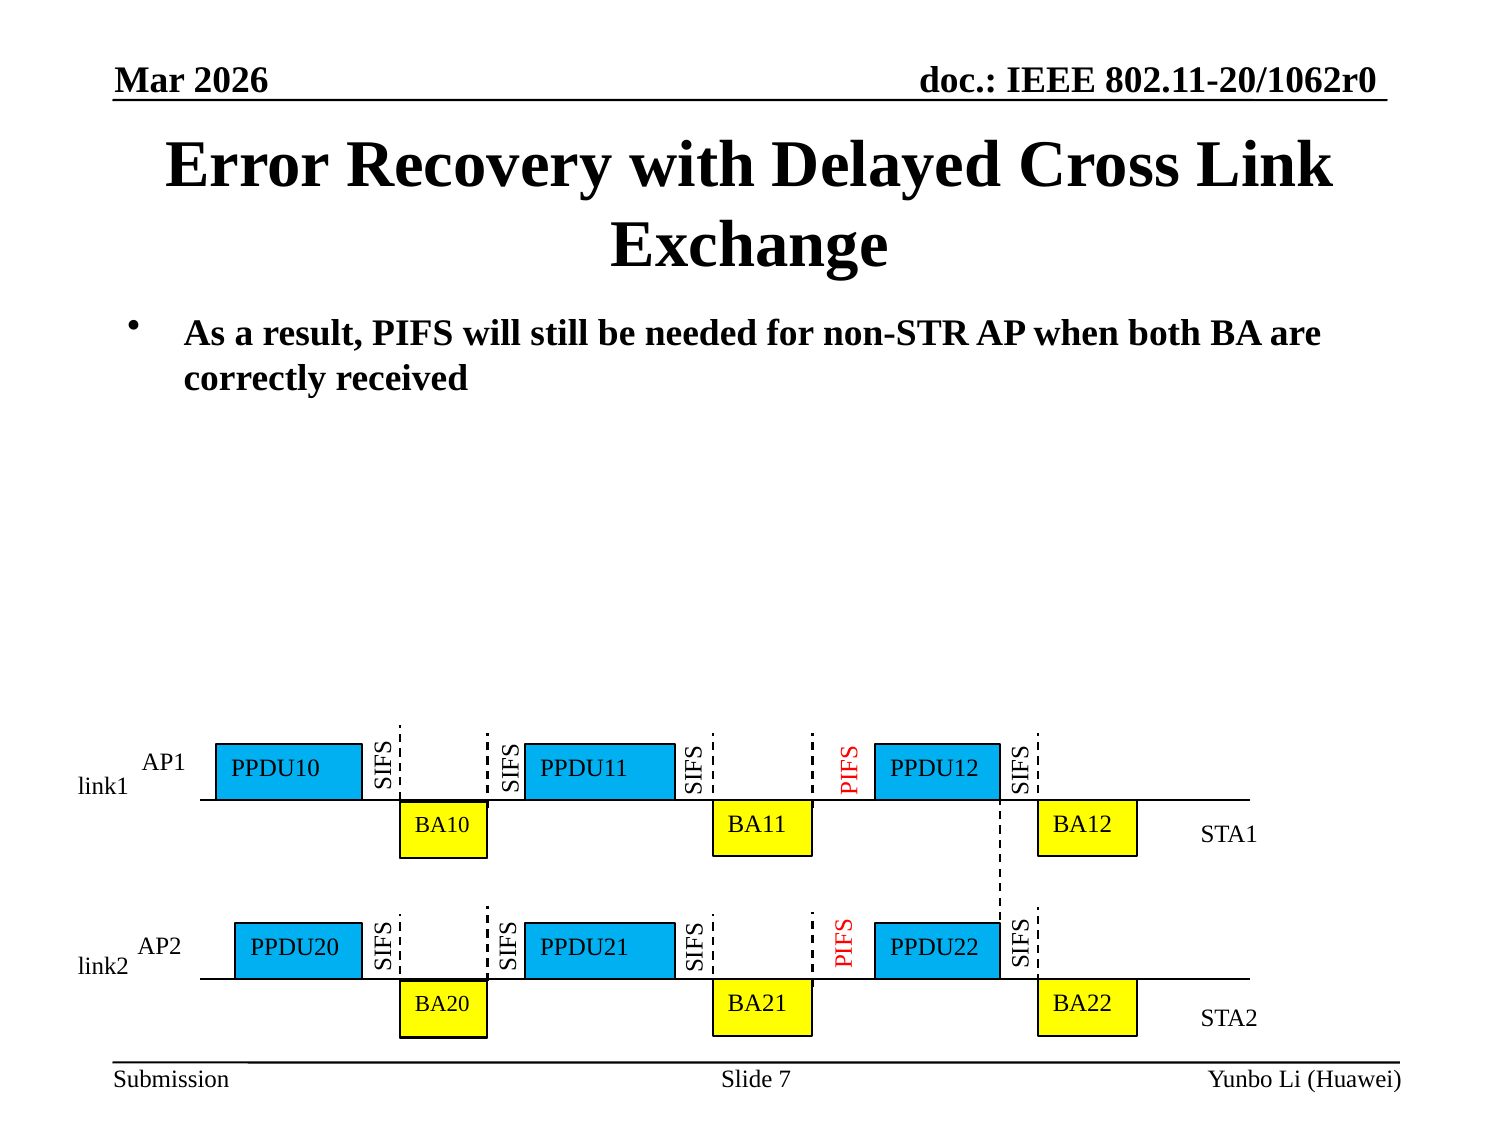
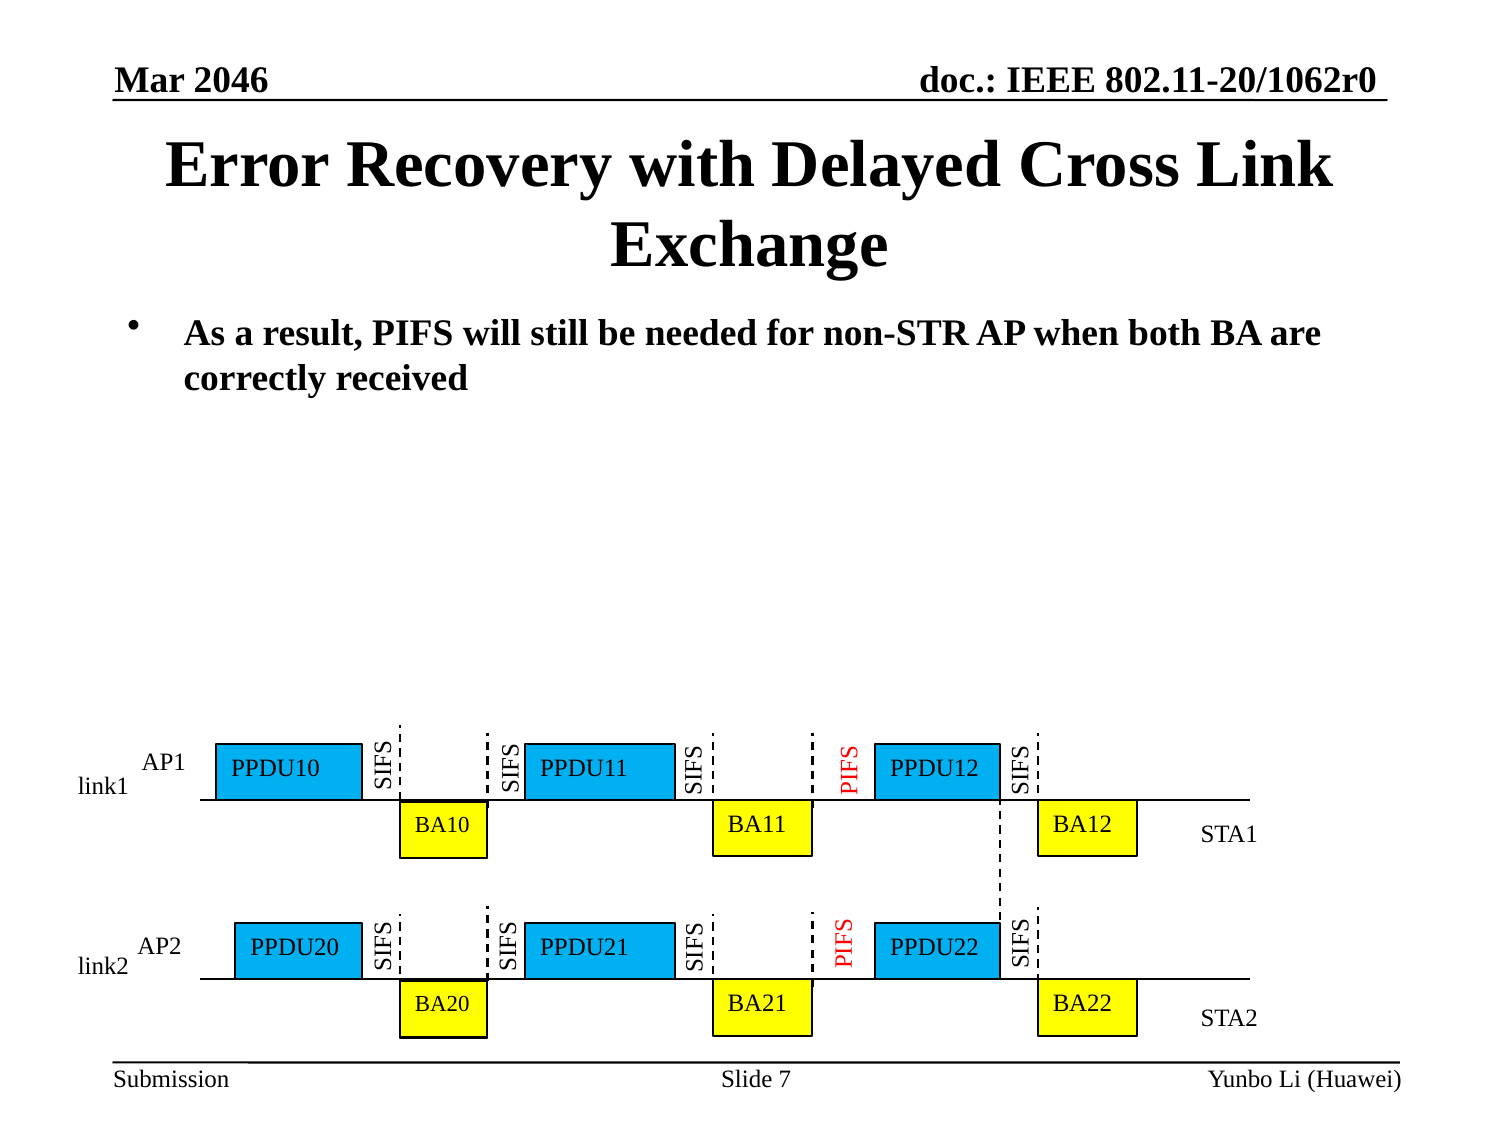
2026: 2026 -> 2046 (231, 80)
